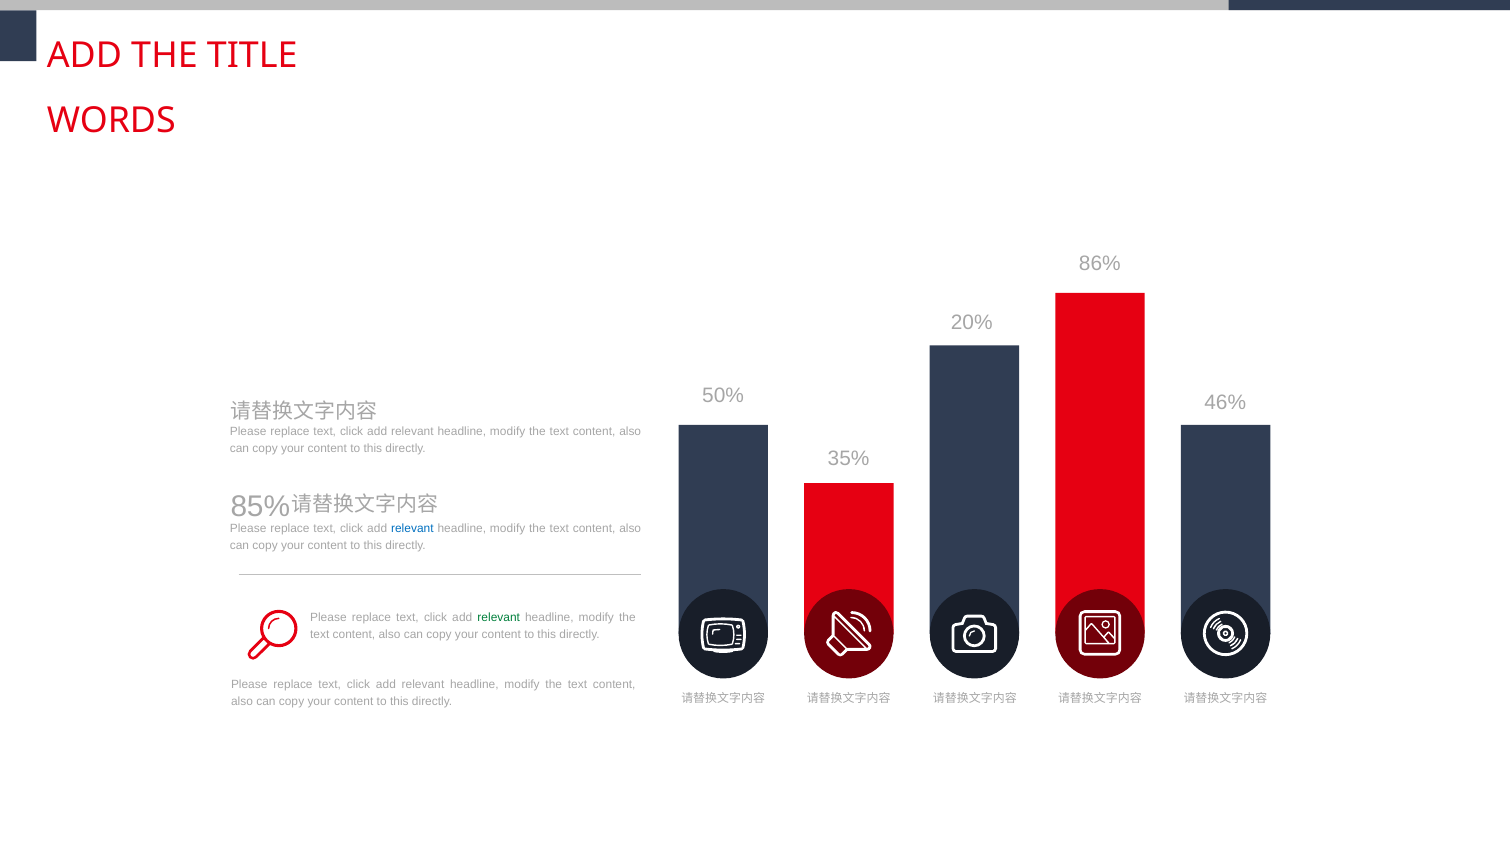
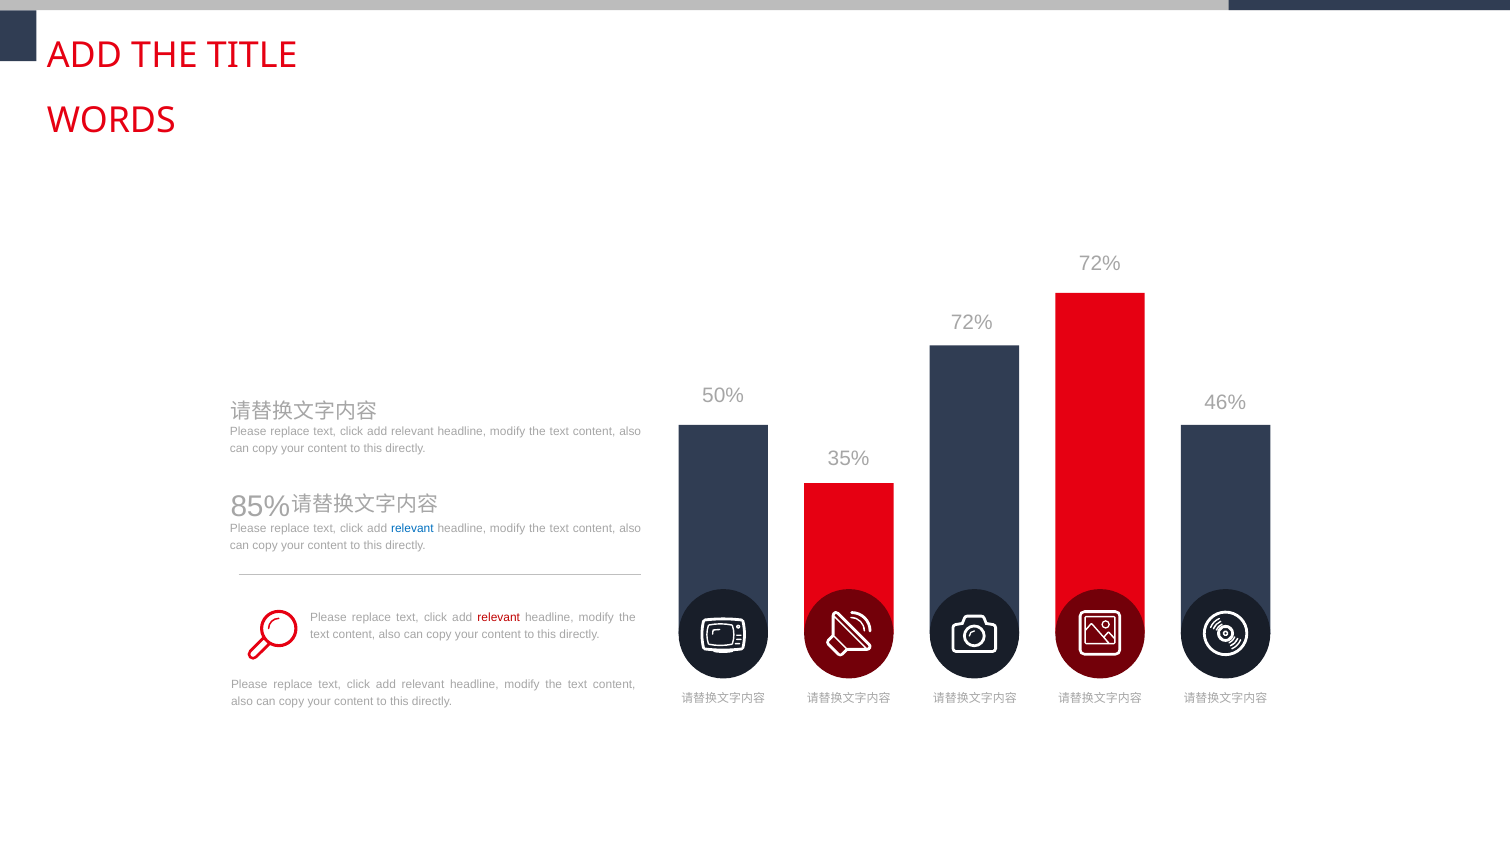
86%: 86% -> 72% (1100, 264)
20%: 20% -> 72% (972, 323)
relevant colour: green -> red (499, 618)
